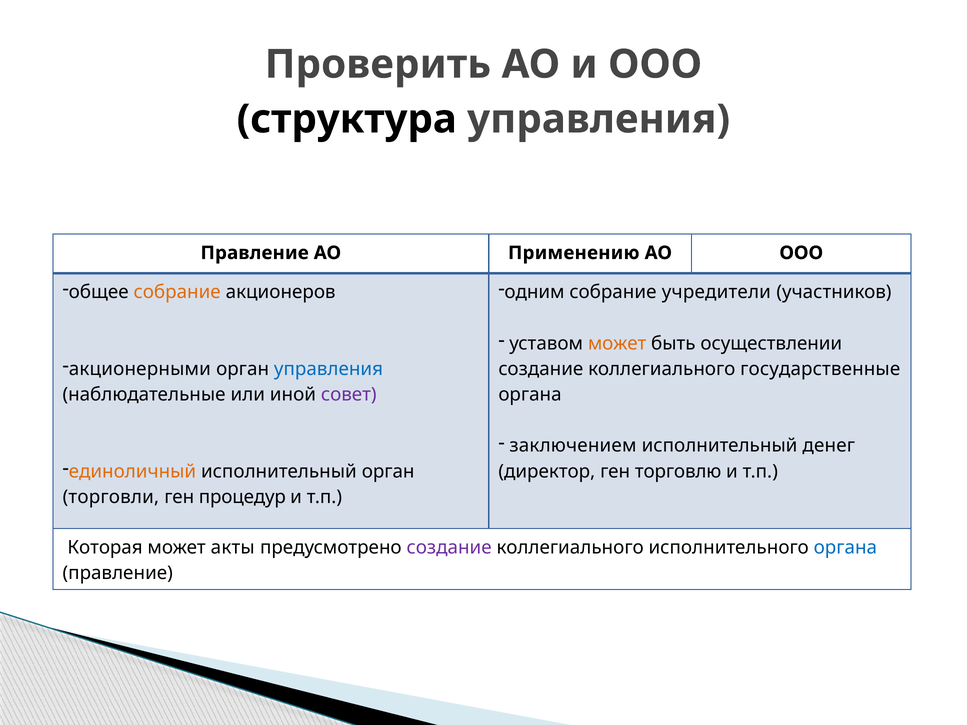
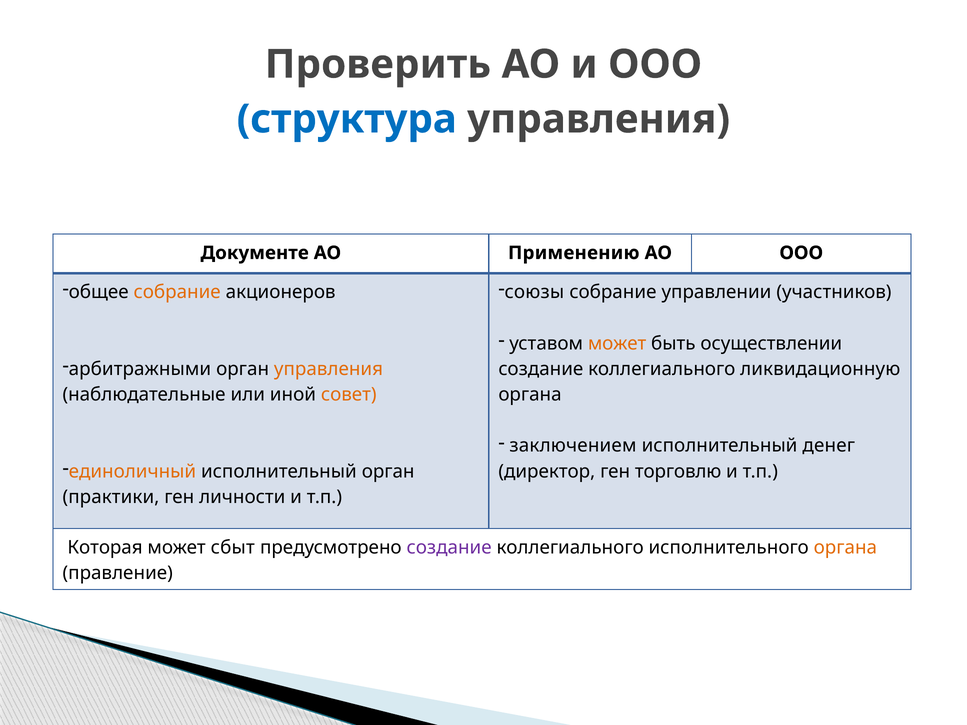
структура colour: black -> blue (347, 119)
Правление: Правление -> Документе (255, 253)
одним: одним -> союзы (534, 292)
учредители: учредители -> управлении (716, 292)
акционерными: акционерными -> арбитражными (140, 369)
управления colour: blue -> orange (328, 369)
государственные: государственные -> ликвидационную (820, 369)
совет colour: purple -> orange (349, 395)
торговли: торговли -> практики (111, 497)
процедур: процедур -> личности (242, 497)
акты: акты -> сбыт (233, 548)
органа colour: blue -> orange (845, 548)
